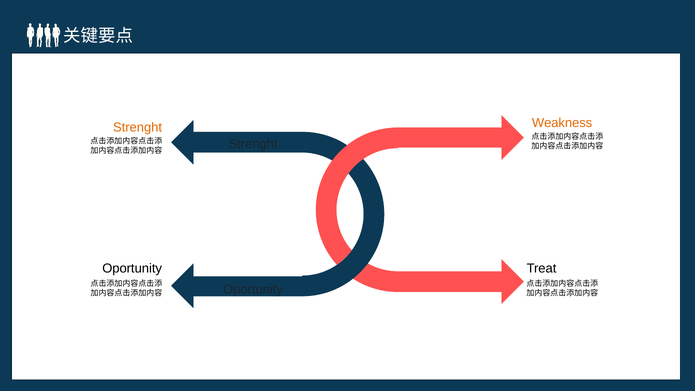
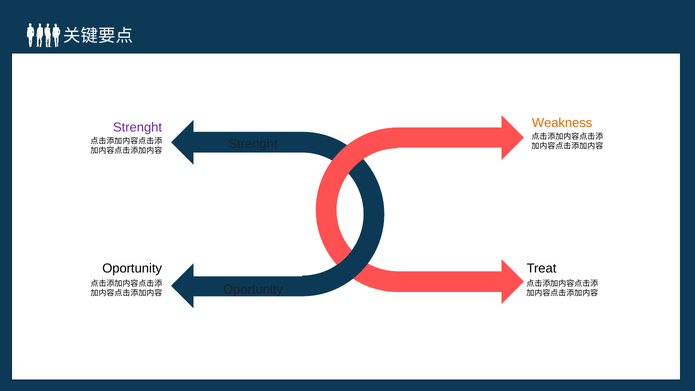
Strenght colour: orange -> purple (138, 127)
